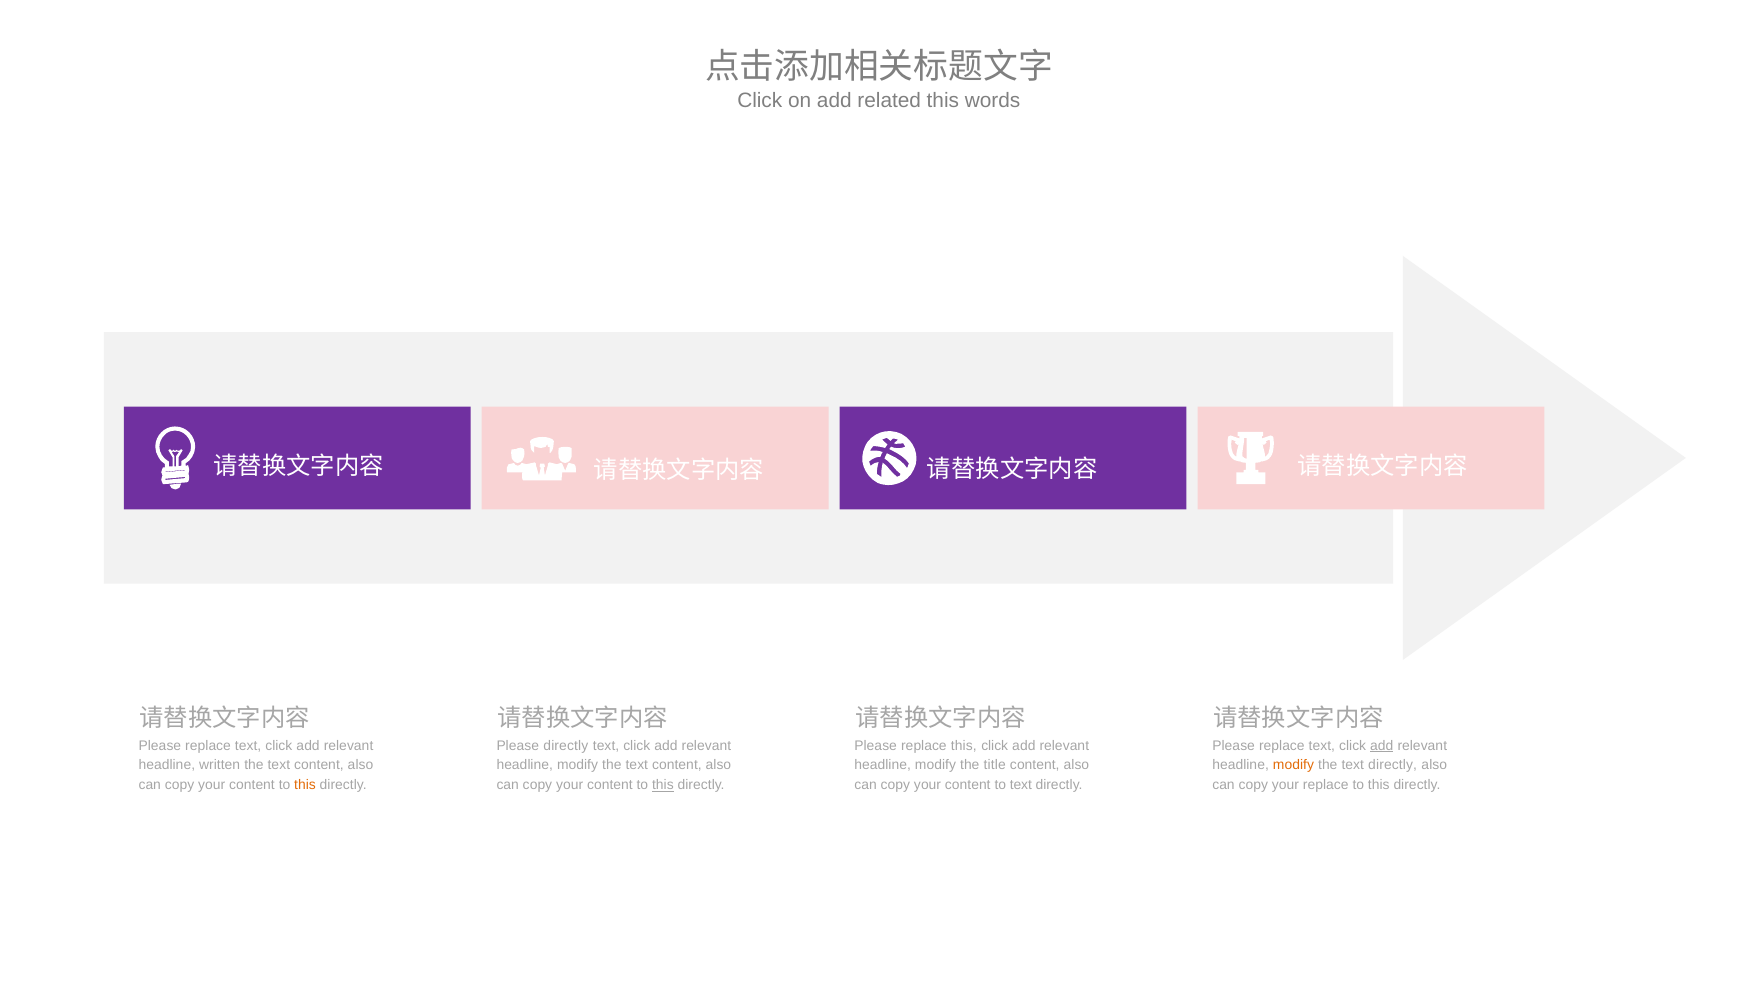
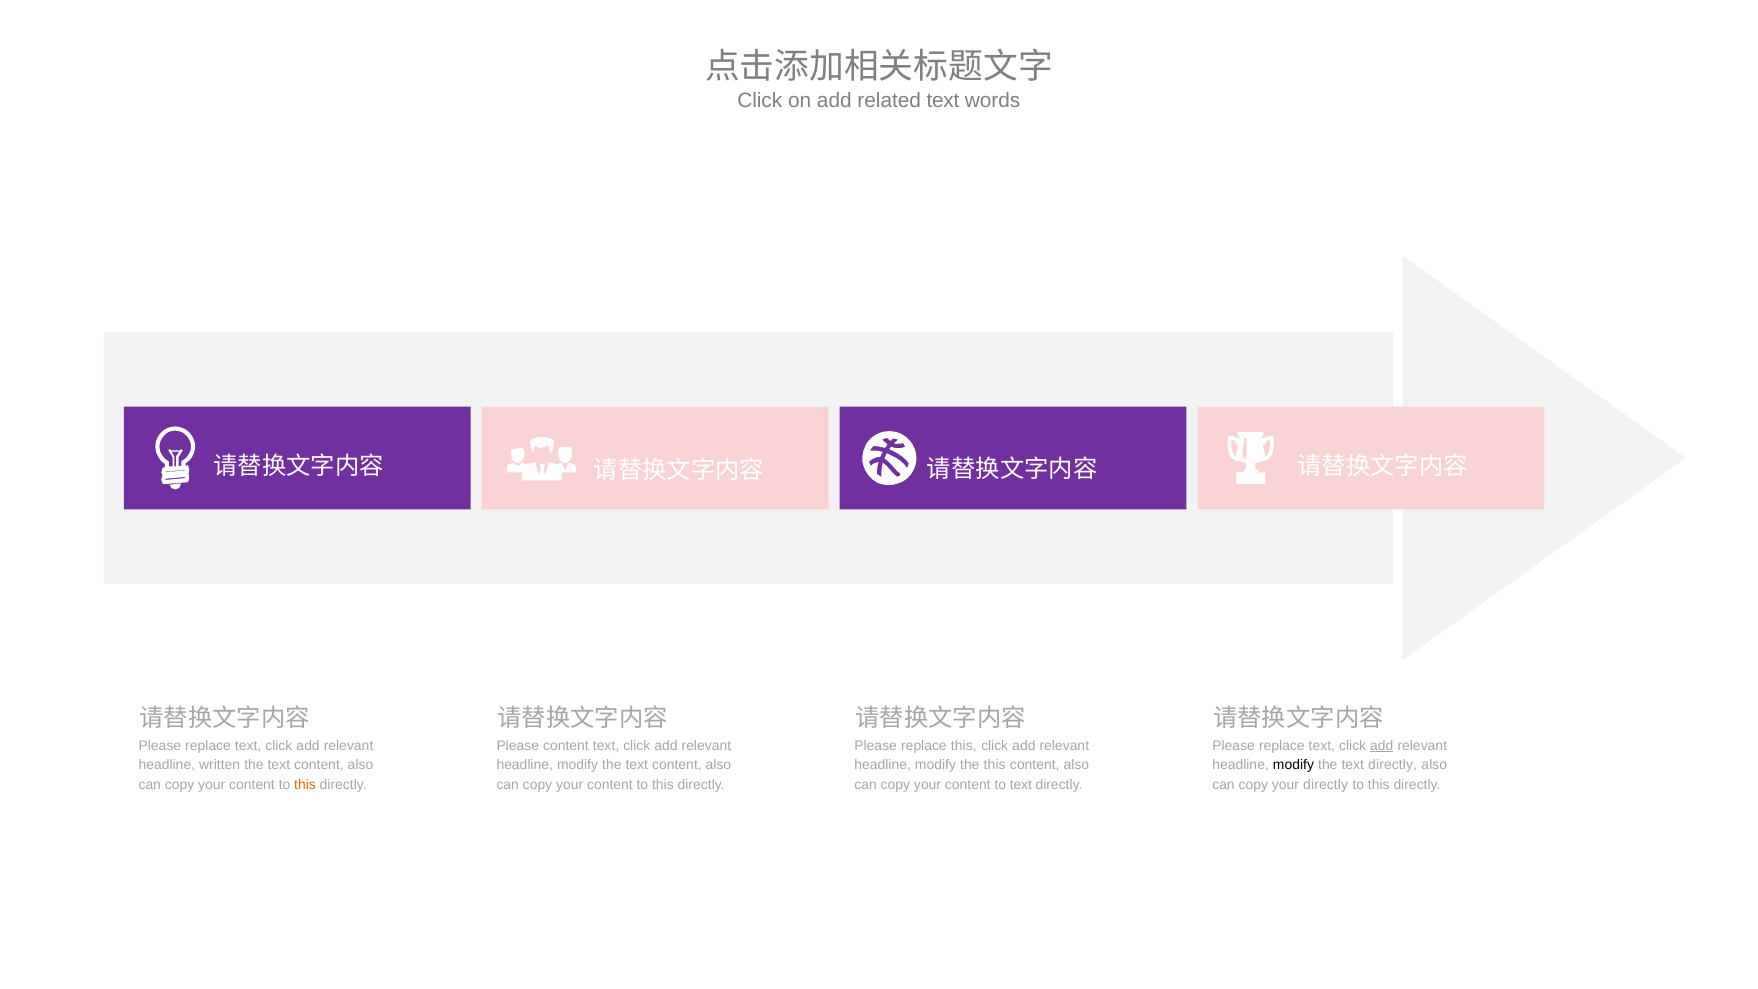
related this: this -> text (943, 100)
Please directly: directly -> content (566, 745)
the title: title -> this (995, 765)
modify colour: orange -> black (1293, 765)
this underline: present -> none (663, 785)
your replace: replace -> directly (1326, 785)
